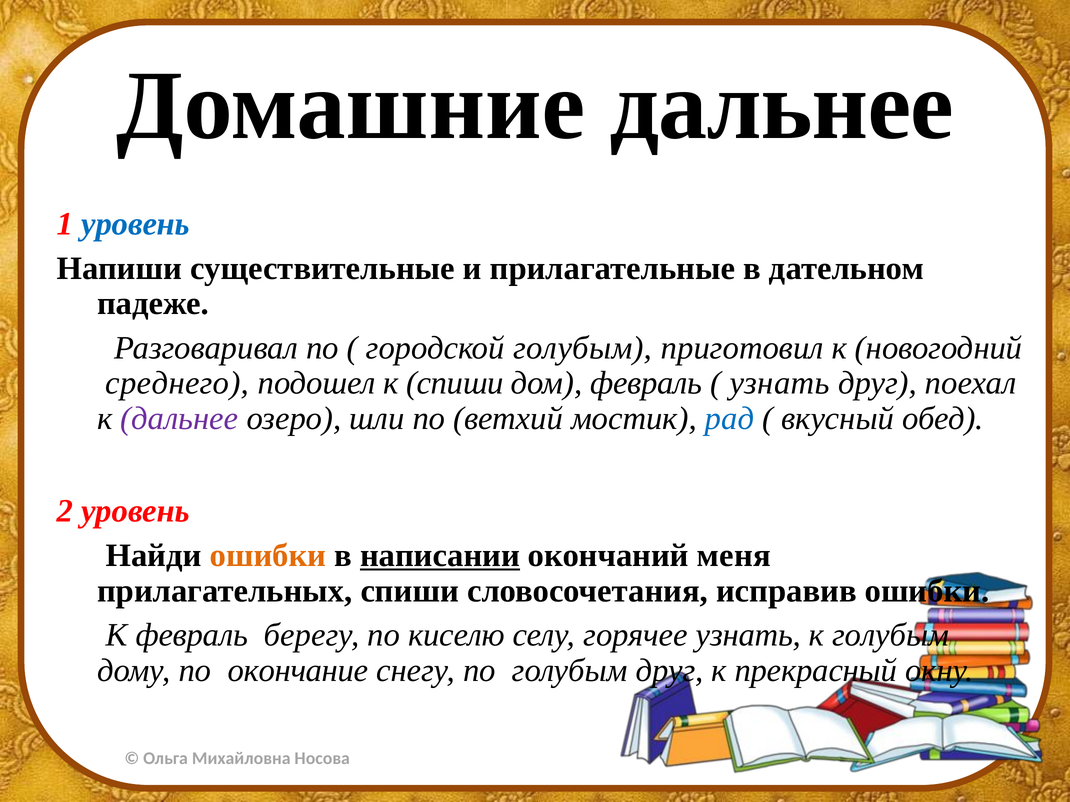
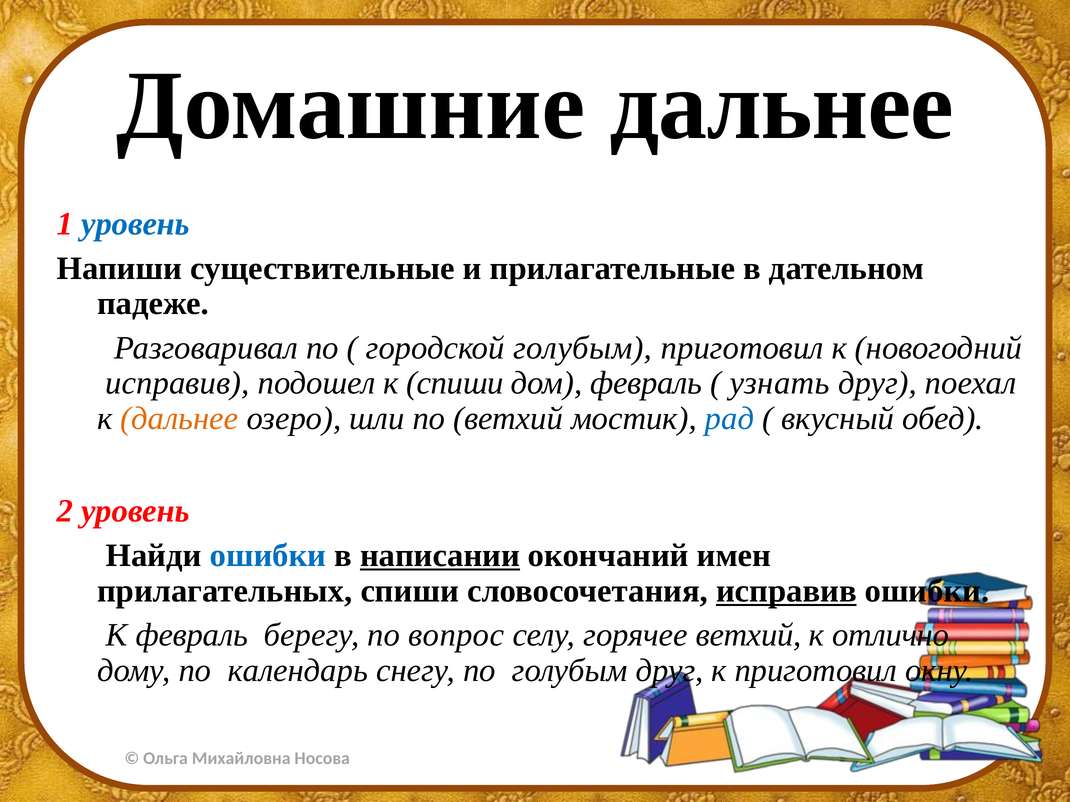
среднего: среднего -> исправив (177, 383)
дальнее colour: purple -> orange (179, 419)
ошибки colour: orange -> blue (268, 556)
меня: меня -> имен (734, 556)
исправив underline: none -> present (786, 591)
киселю: киселю -> вопрос (456, 636)
горячее узнать: узнать -> ветхий (749, 636)
к голубым: голубым -> отлично (891, 636)
окончание: окончание -> календарь (298, 671)
к прекрасный: прекрасный -> приготовил (816, 671)
